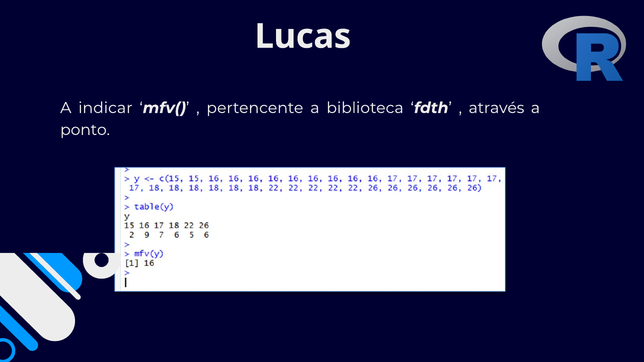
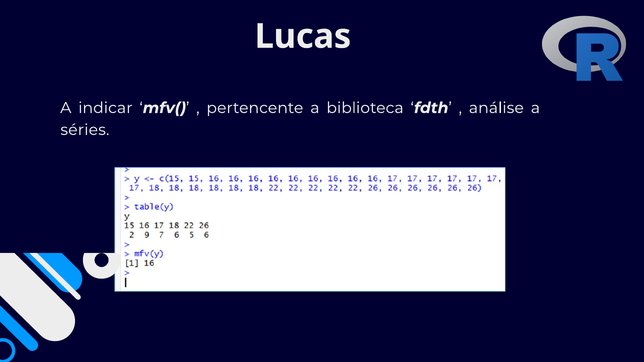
através: através -> análise (496, 108)
ponto: ponto -> séries (85, 130)
